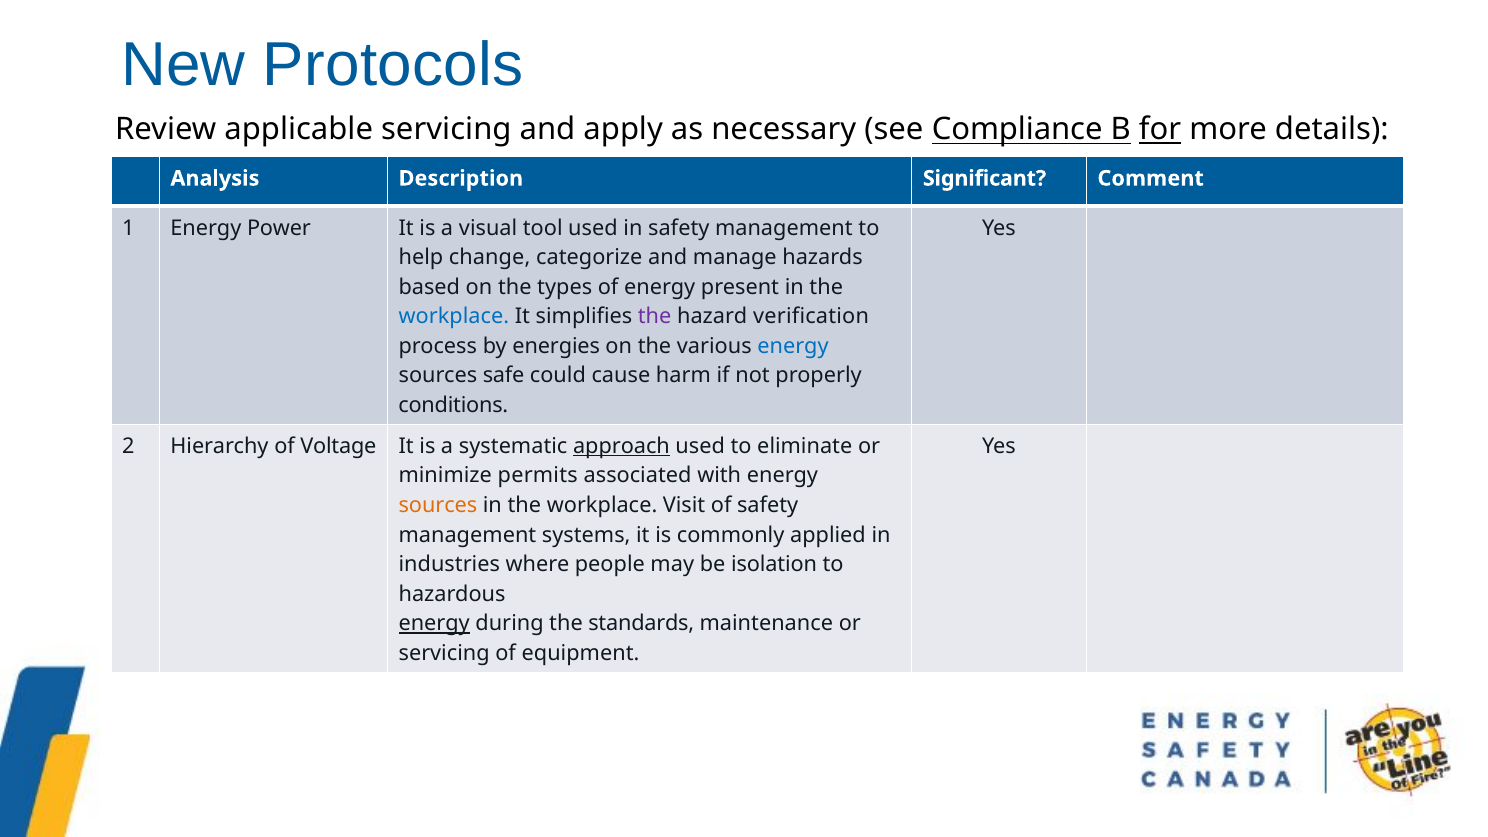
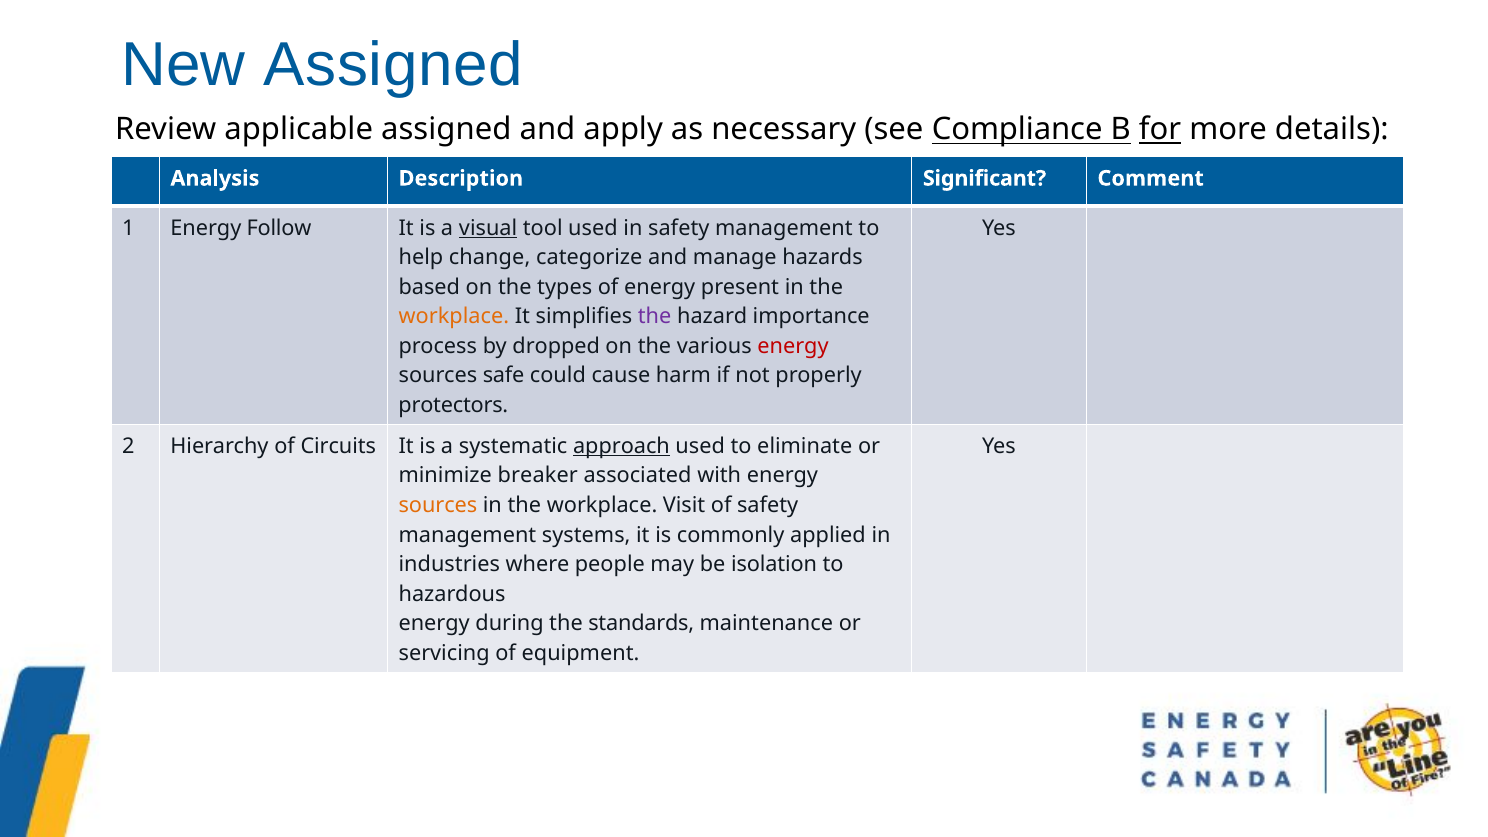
New Protocols: Protocols -> Assigned (393, 65)
applicable servicing: servicing -> assigned (446, 129)
Power: Power -> Follow (279, 228)
visual underline: none -> present (488, 228)
workplace colour: blue -> orange (454, 317)
verification: verification -> importance (811, 317)
energies: energies -> dropped (556, 346)
energy colour: blue -> red (793, 346)
conditions: conditions -> protectors (453, 405)
Voltage: Voltage -> Circuits (338, 446)
permits: permits -> breaker (538, 476)
energy underline: present -> none (434, 624)
